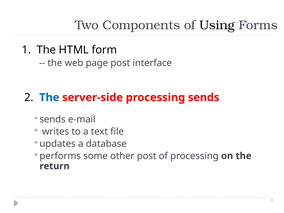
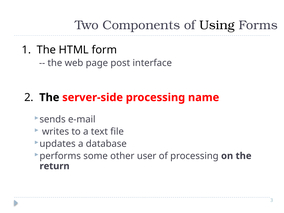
The colour: blue -> black (49, 97)
processing sends: sends -> name (204, 97)
other post: post -> user (147, 156)
